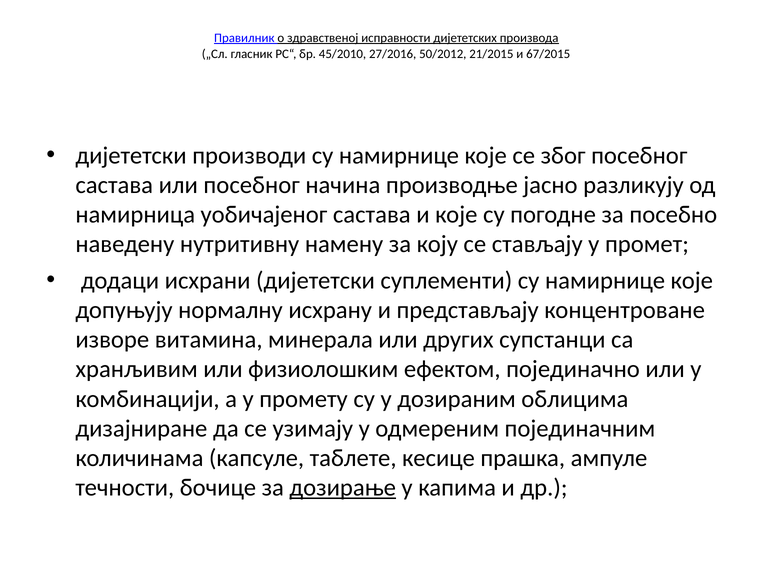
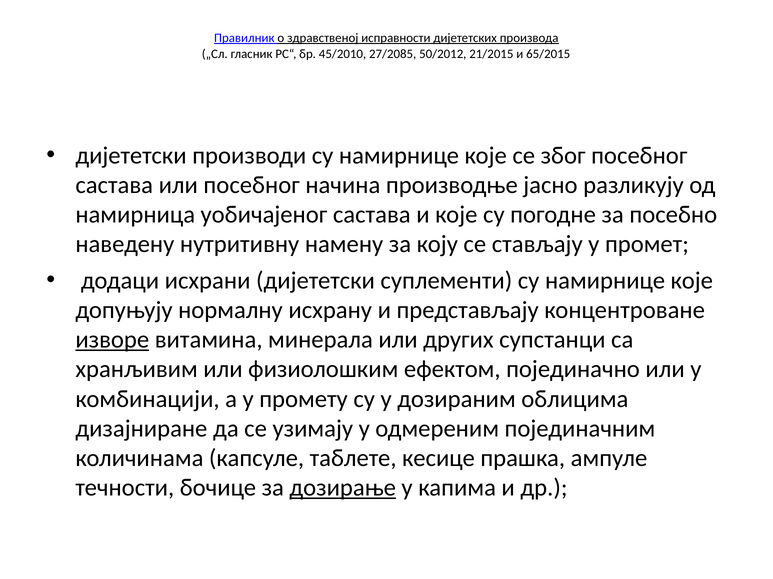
27/2016: 27/2016 -> 27/2085 (393, 54)
67/2015: 67/2015 -> 65/2015 (548, 54)
изворе underline: none -> present (112, 340)
